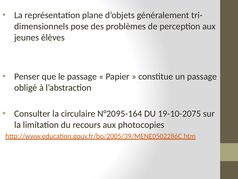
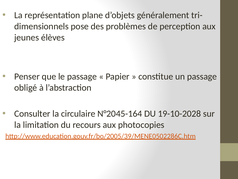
N°2095-164: N°2095-164 -> N°2045-164 (120, 113)
19-10-2075: 19-10-2075 -> 19-10-2028 (179, 113)
